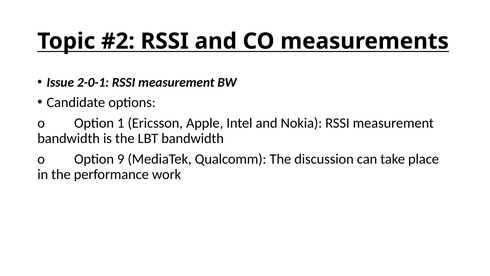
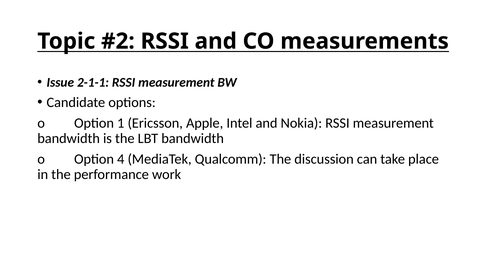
2-0-1: 2-0-1 -> 2-1-1 (93, 82)
9: 9 -> 4 (121, 159)
